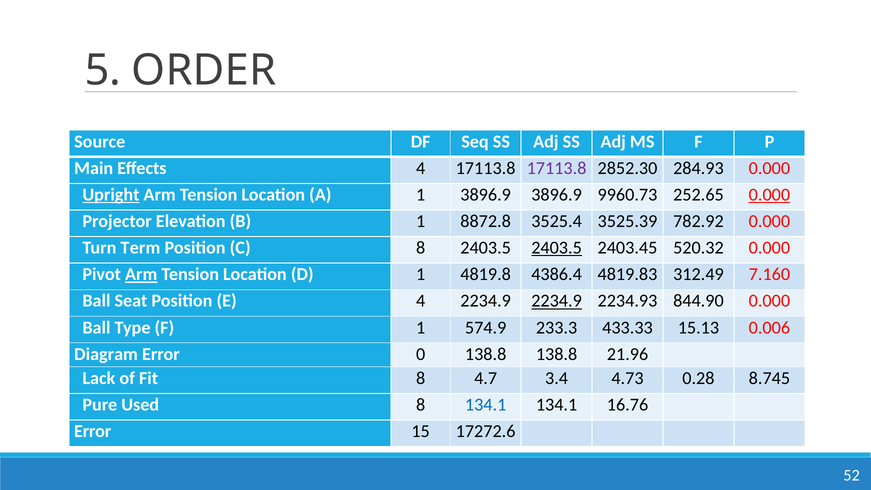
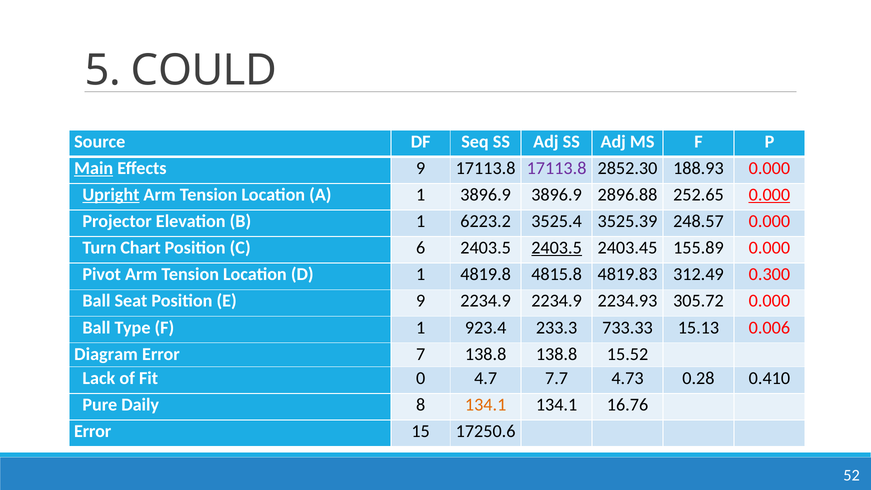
ORDER: ORDER -> COULD (204, 70)
Main underline: none -> present (94, 168)
Effects 4: 4 -> 9 (421, 168)
284.93: 284.93 -> 188.93 (698, 168)
9960.73: 9960.73 -> 2896.88 (627, 195)
8872.8: 8872.8 -> 6223.2 (486, 221)
782.92: 782.92 -> 248.57 (698, 221)
Term: Term -> Chart (141, 248)
C 8: 8 -> 6 (421, 248)
520.32: 520.32 -> 155.89 (698, 248)
Arm underline: present -> none (141, 274)
4386.4: 4386.4 -> 4815.8 (557, 274)
7.160: 7.160 -> 0.300 (769, 274)
E 4: 4 -> 9 (421, 301)
2234.9 underline: present -> none (557, 301)
844.90: 844.90 -> 305.72 (698, 301)
574.9: 574.9 -> 923.4 (486, 328)
433.33: 433.33 -> 733.33 (628, 328)
0: 0 -> 7 (421, 354)
21.96: 21.96 -> 15.52 (628, 354)
Fit 8: 8 -> 0 (421, 378)
3.4: 3.4 -> 7.7 (557, 378)
8.745: 8.745 -> 0.410 (769, 378)
Used: Used -> Daily (140, 405)
134.1 colour: blue -> orange (486, 405)
17272.6: 17272.6 -> 17250.6 (486, 431)
